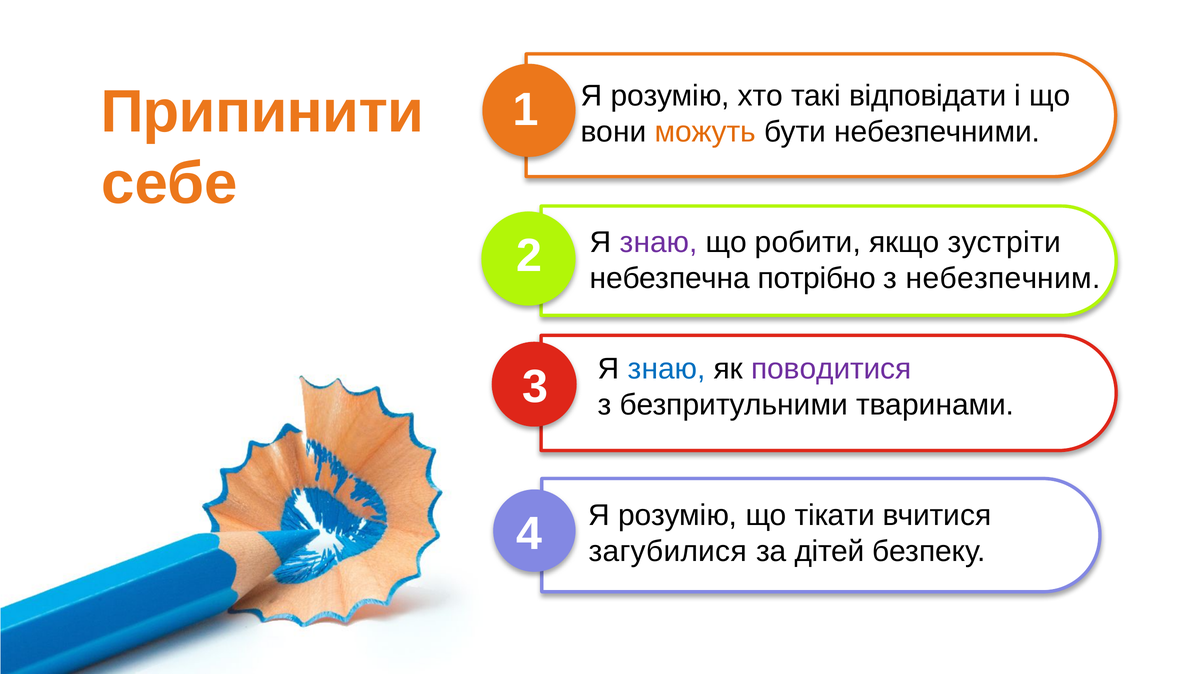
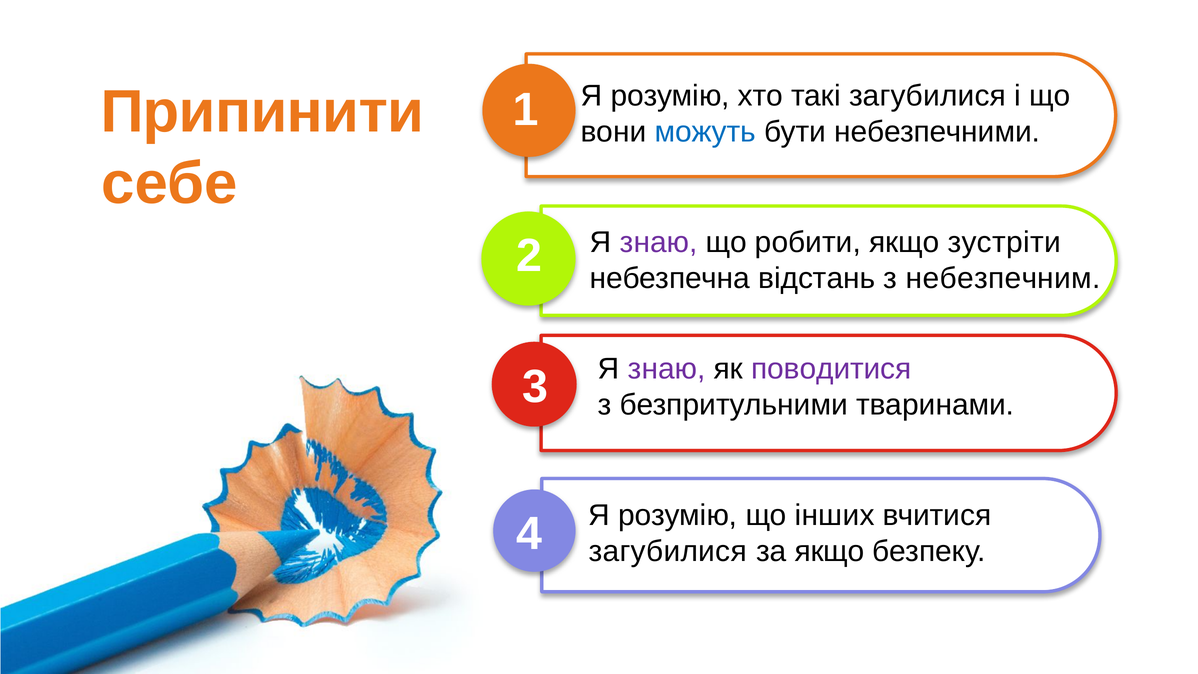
такі відповідати: відповідати -> загубилися (928, 96)
можуть colour: orange -> blue (705, 132)
потрібно: потрібно -> відстань (817, 278)
знаю colour: blue -> purple (667, 369)
тікати: тікати -> інших (835, 515)
за дітей: дітей -> якщо (829, 551)
